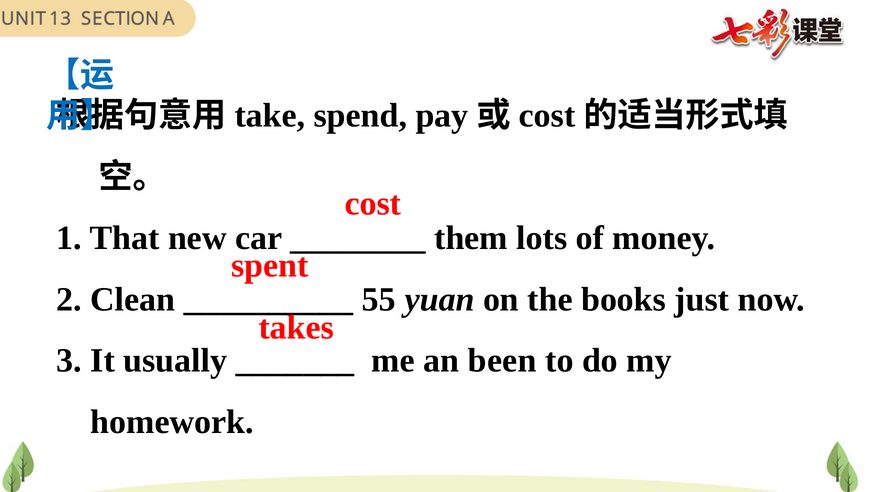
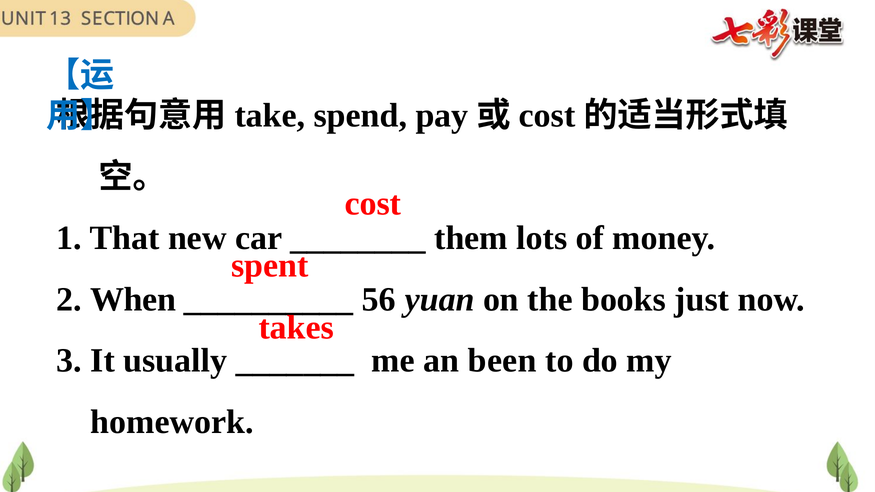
Clean: Clean -> When (133, 299)
55: 55 -> 56 (379, 299)
